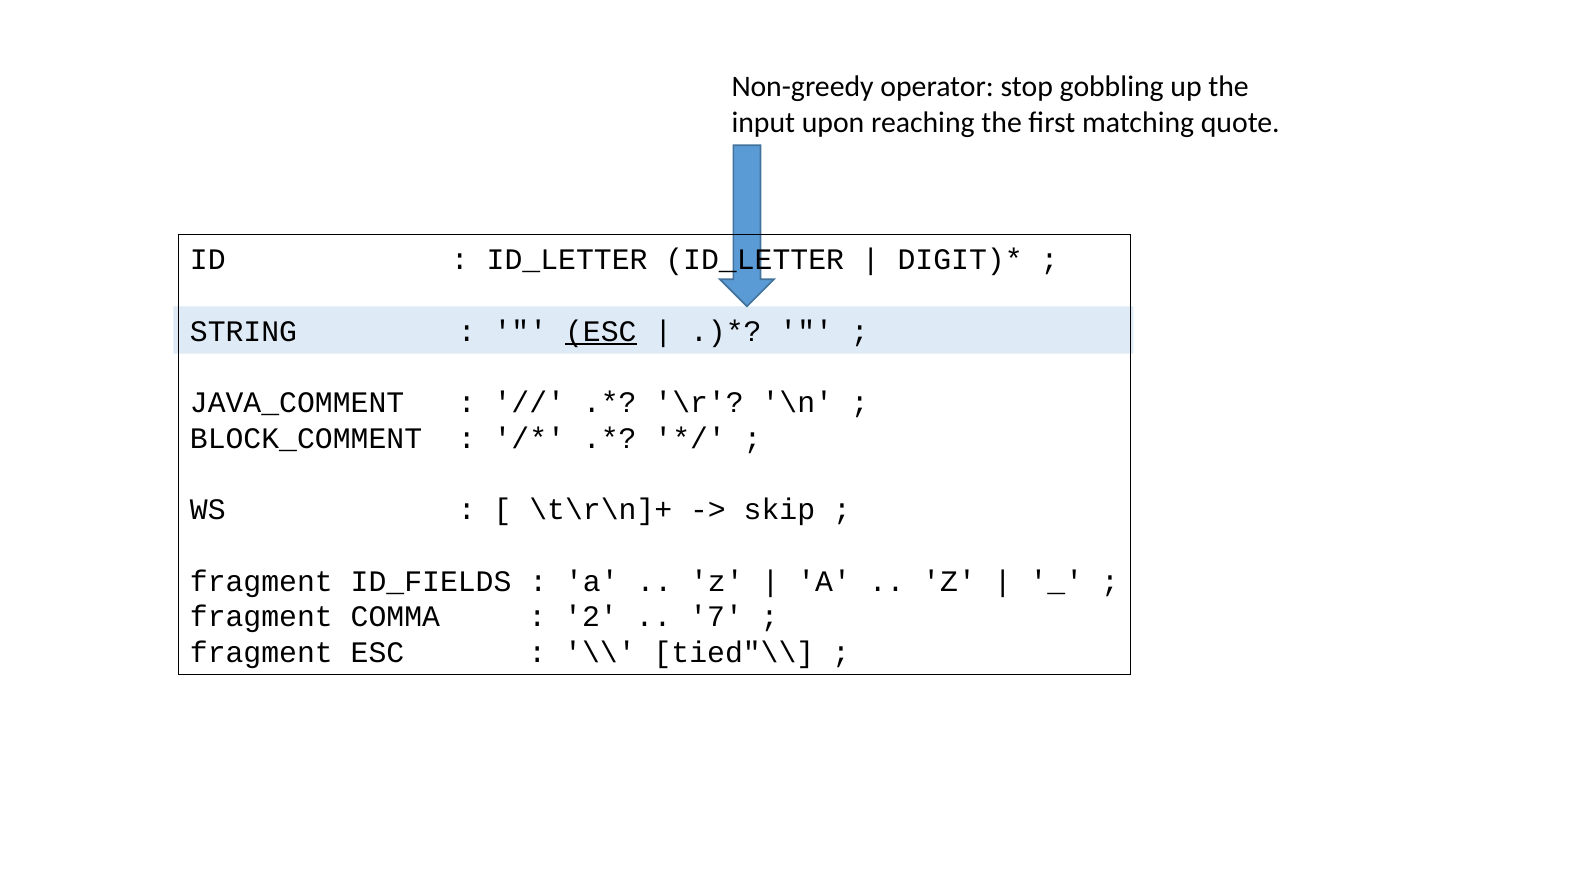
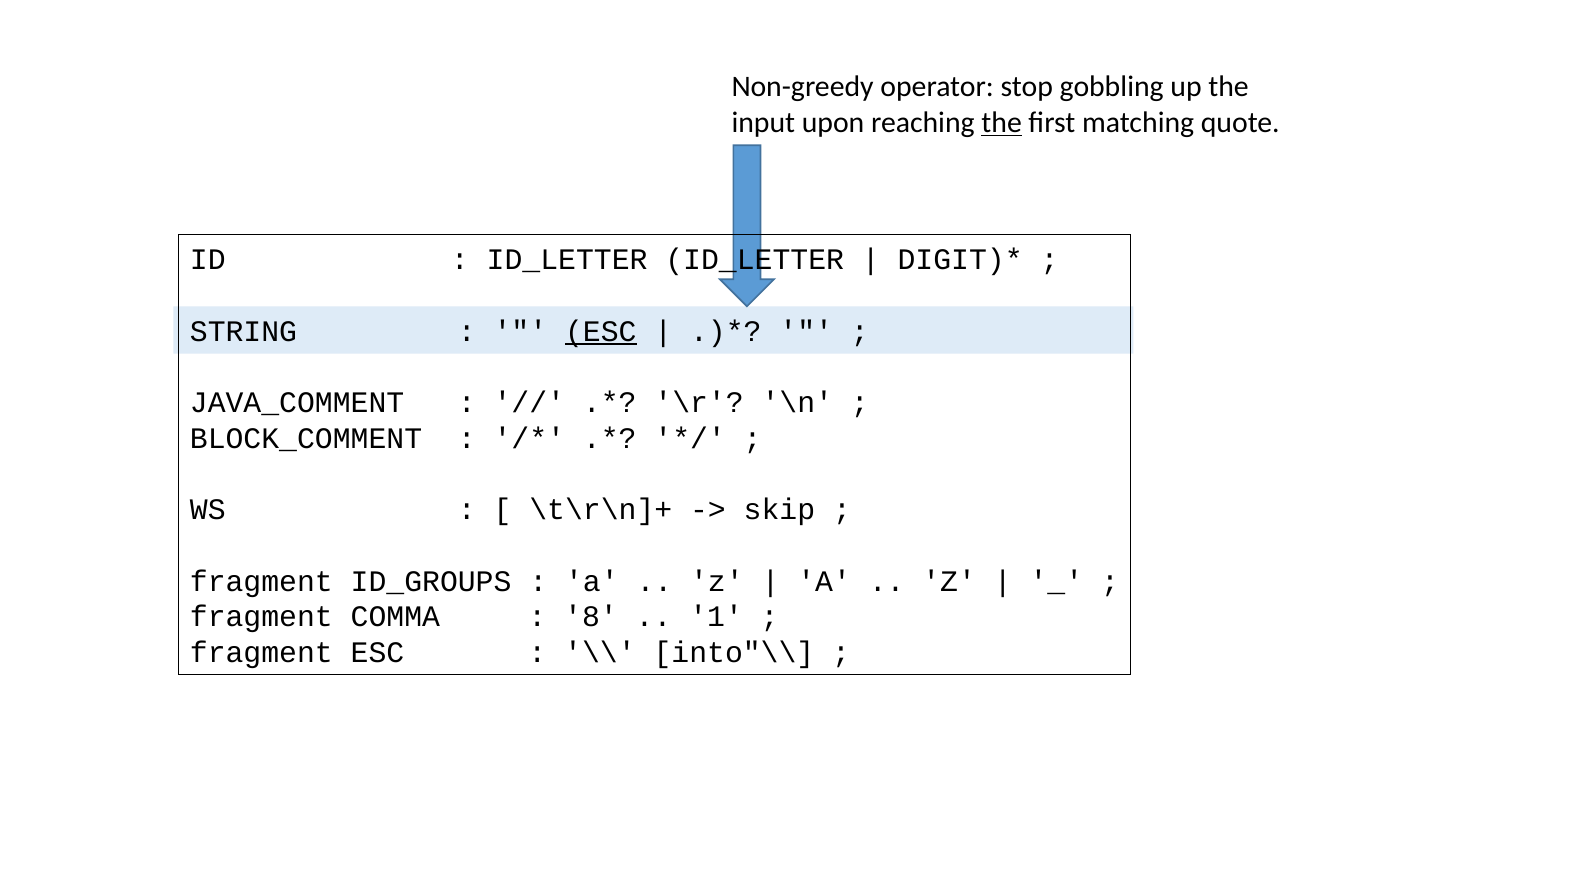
the underline: none -> present (1002, 123)
ID_FIELDS: ID_FIELDS -> ID_GROUPS (431, 581)
2: 2 -> 8 (591, 617)
7: 7 -> 1 (716, 617)
tied"\\: tied"\\ -> into"\\ (734, 653)
